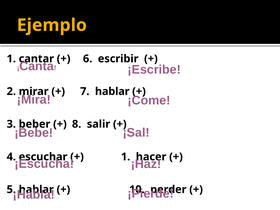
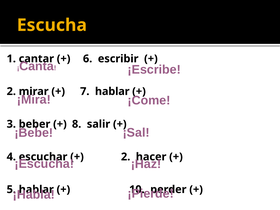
Ejemplo: Ejemplo -> Escucha (52, 25)
1: 1 -> 2 (126, 157)
